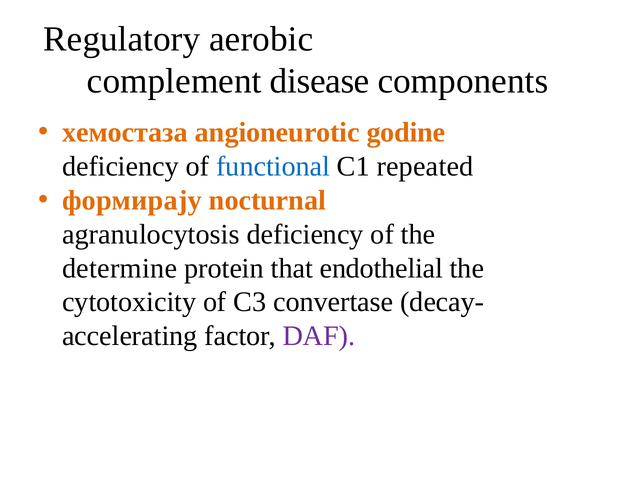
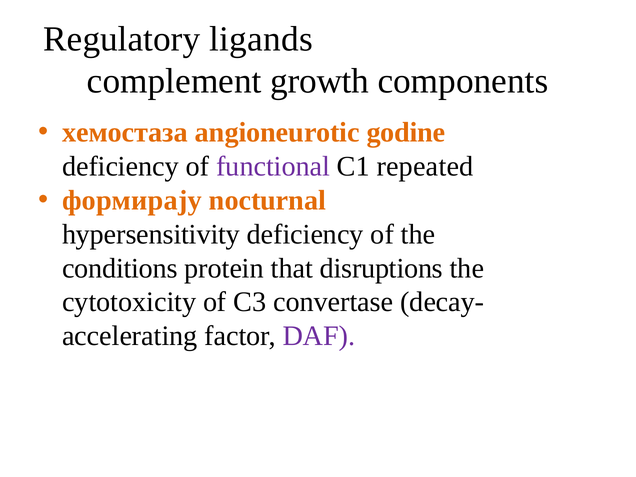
aerobic: aerobic -> ligands (261, 39)
disease: disease -> growth (320, 81)
functional colour: blue -> purple (273, 166)
agranulocytosis: agranulocytosis -> hypersensitivity (151, 234)
determine: determine -> conditions (120, 268)
endothelial: endothelial -> disruptions (381, 268)
